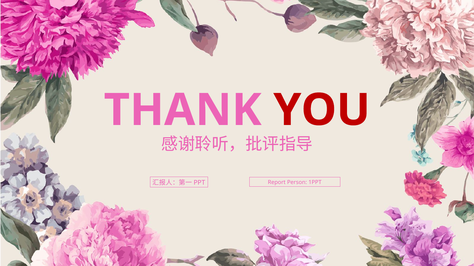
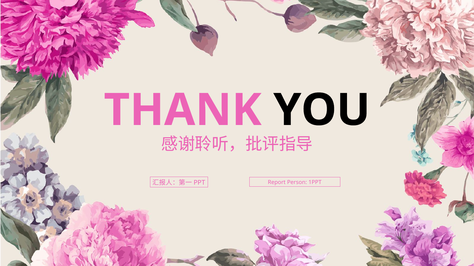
YOU colour: red -> black (322, 110)
